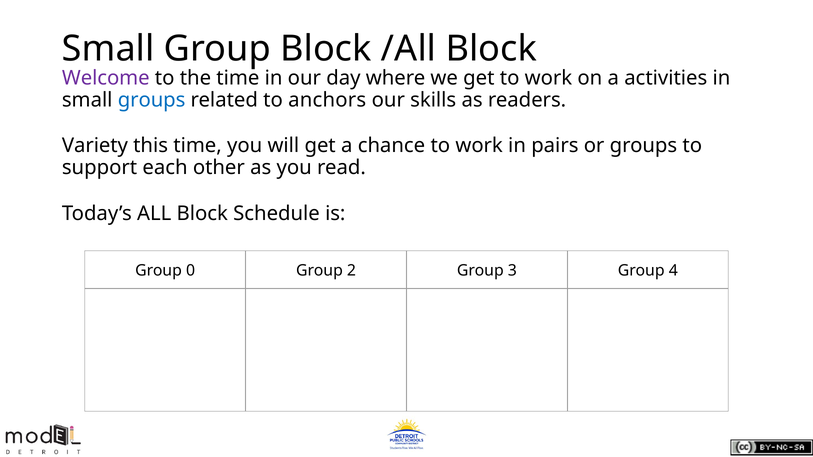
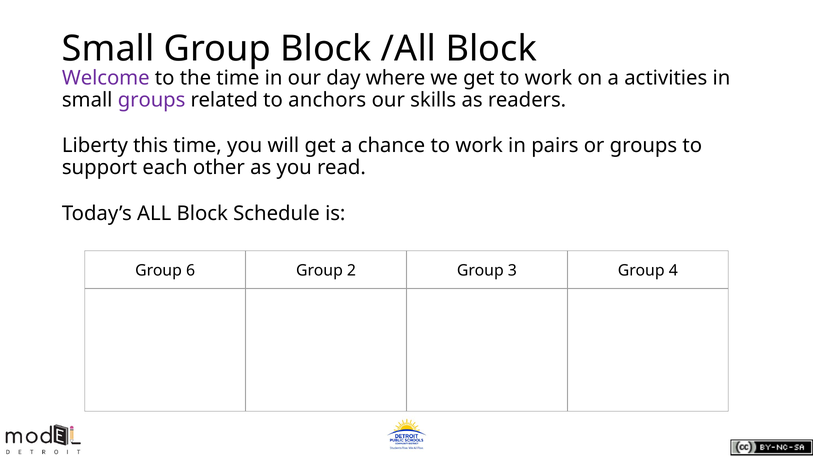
groups colour: blue -> purple (152, 100)
Variety: Variety -> Liberty (95, 146)
0: 0 -> 6 (191, 271)
